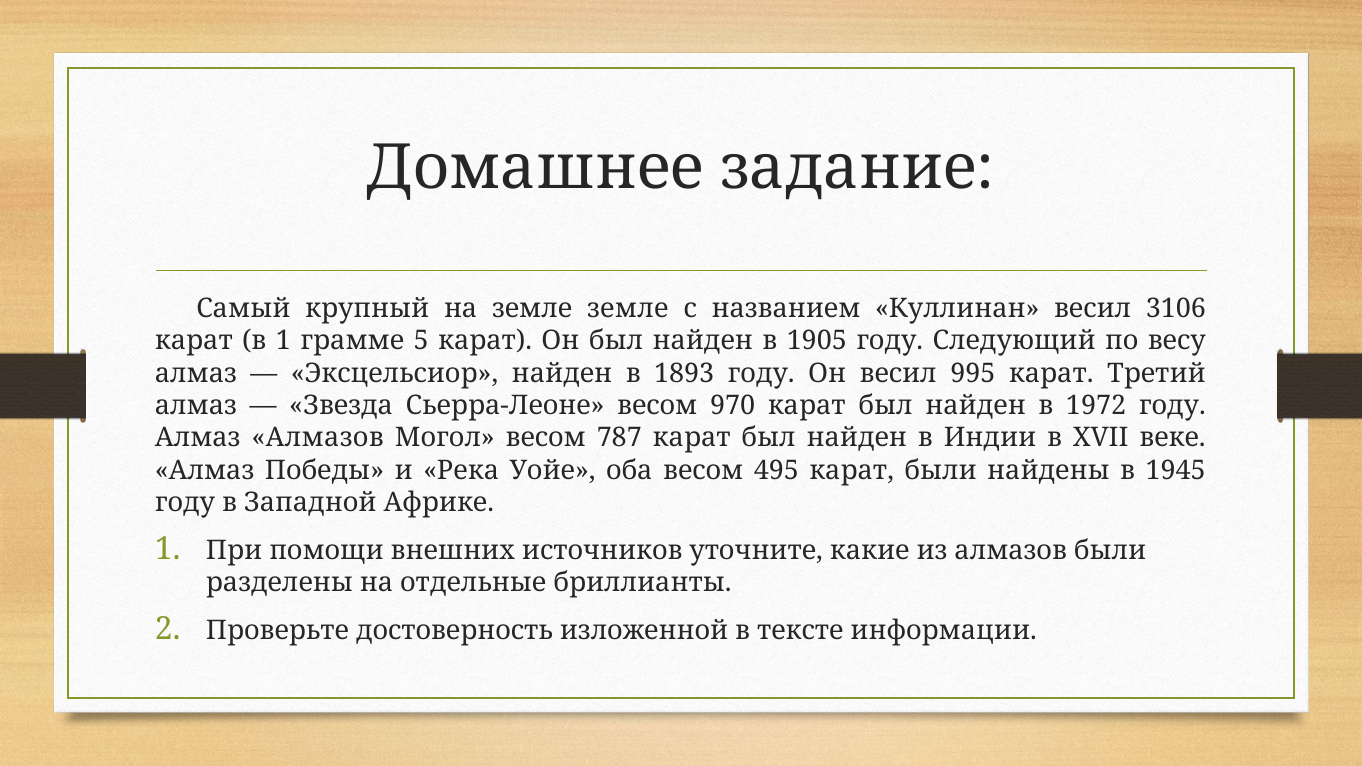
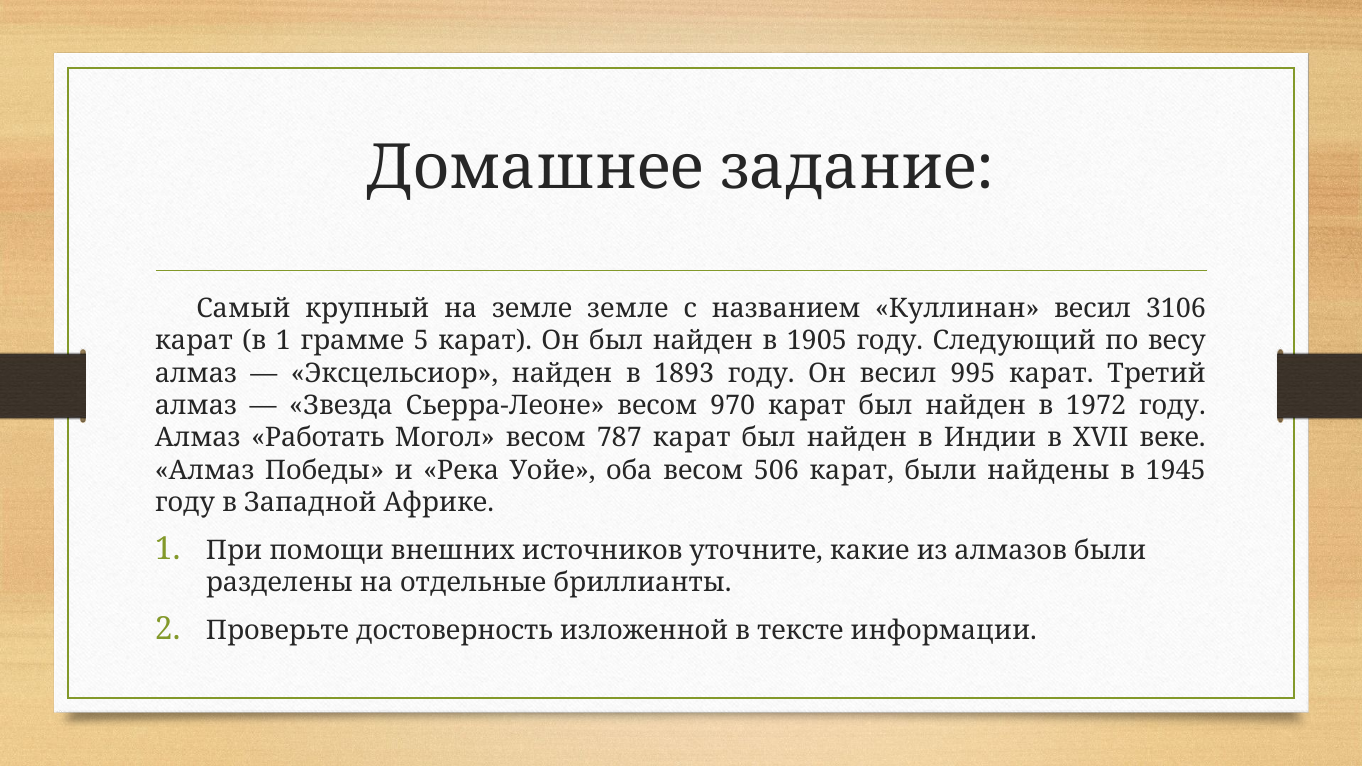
Алмаз Алмазов: Алмазов -> Работать (318, 438)
495: 495 -> 506 (776, 470)
